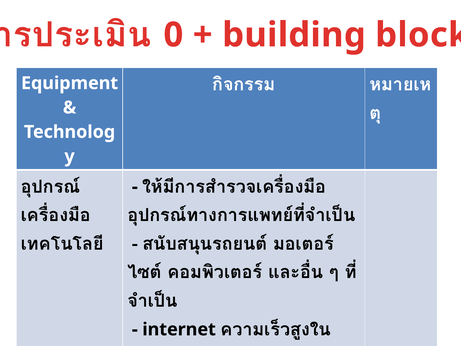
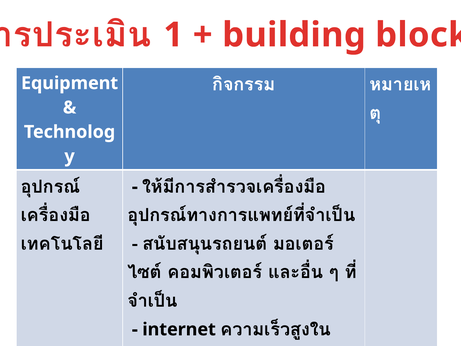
0: 0 -> 1 (173, 35)
